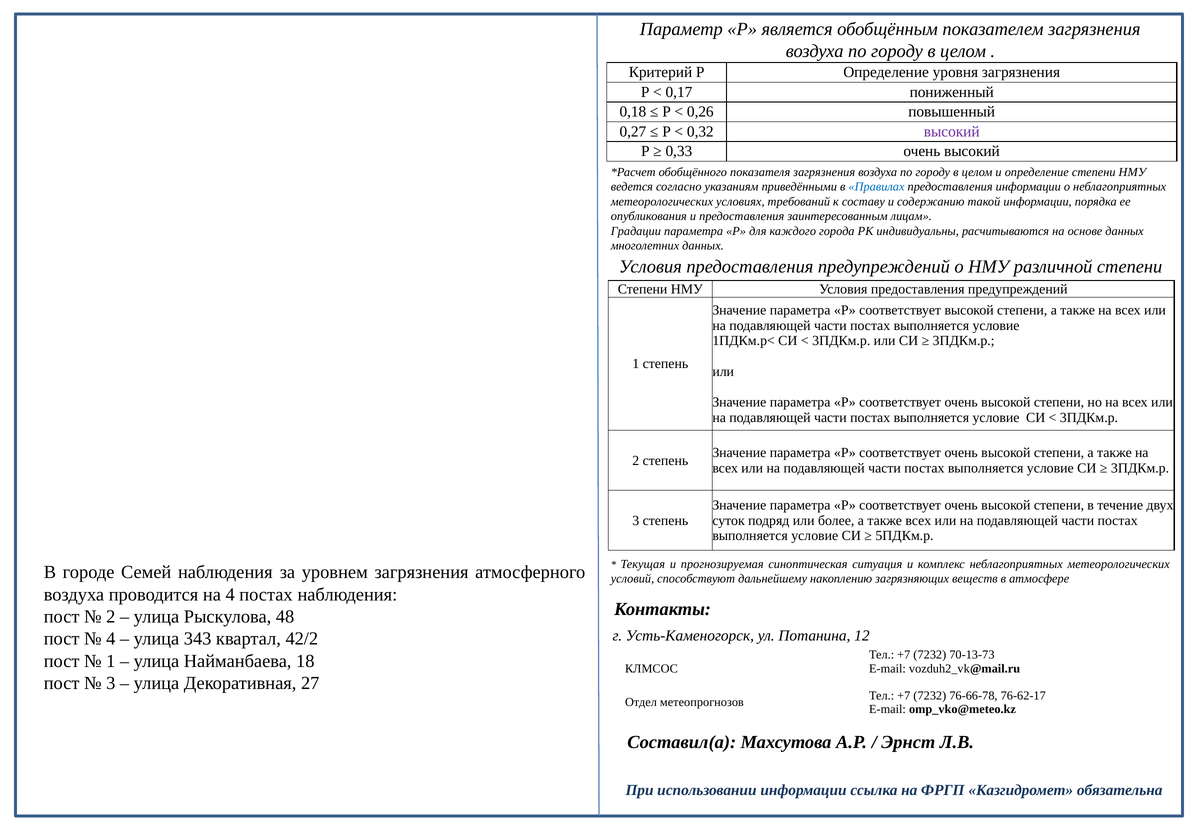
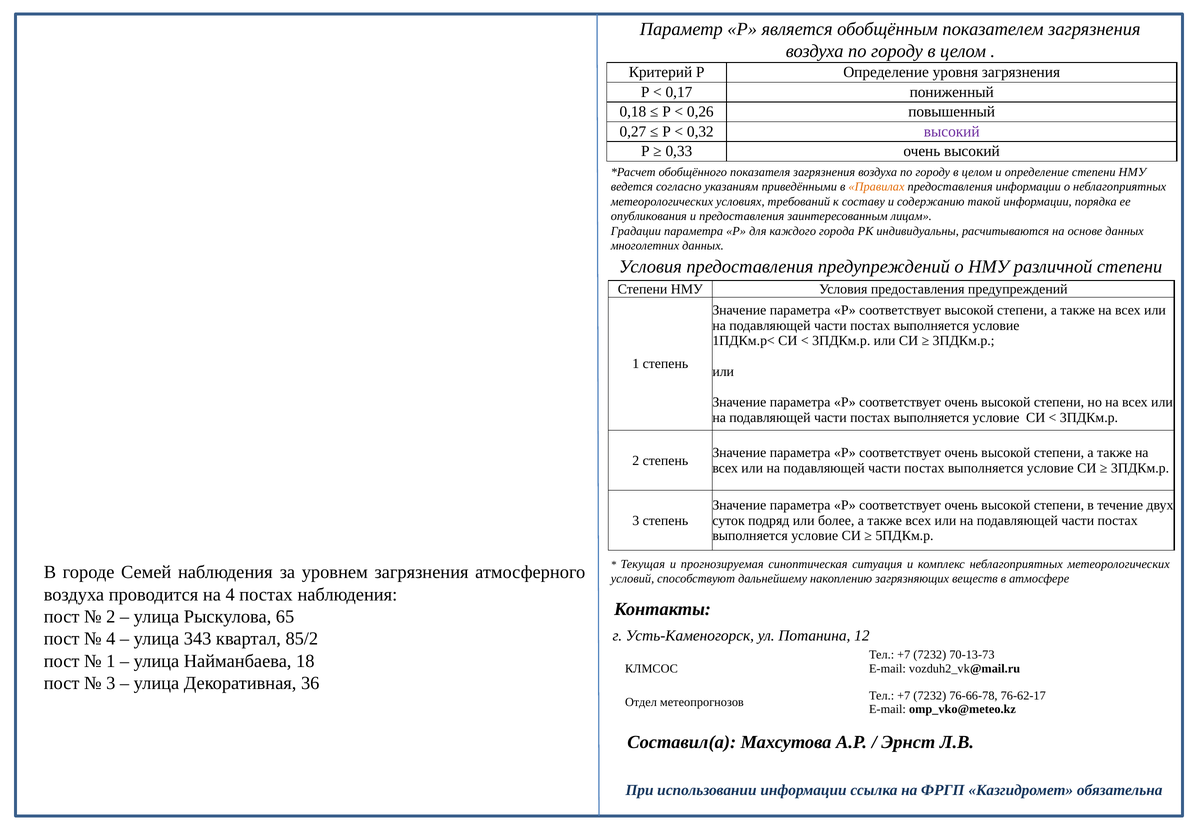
Правилах colour: blue -> orange (876, 187)
48: 48 -> 65 (285, 616)
42/2: 42/2 -> 85/2 (302, 638)
27: 27 -> 36 (310, 683)
